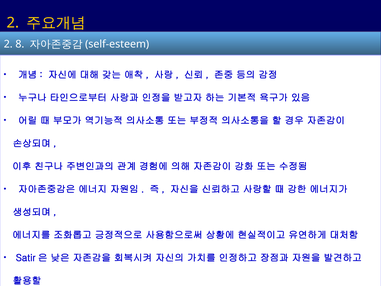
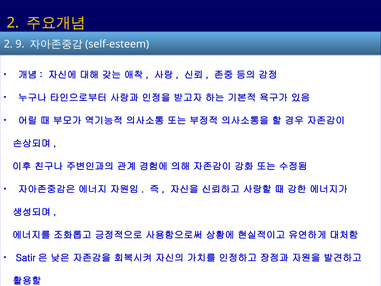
8: 8 -> 9 (20, 44)
